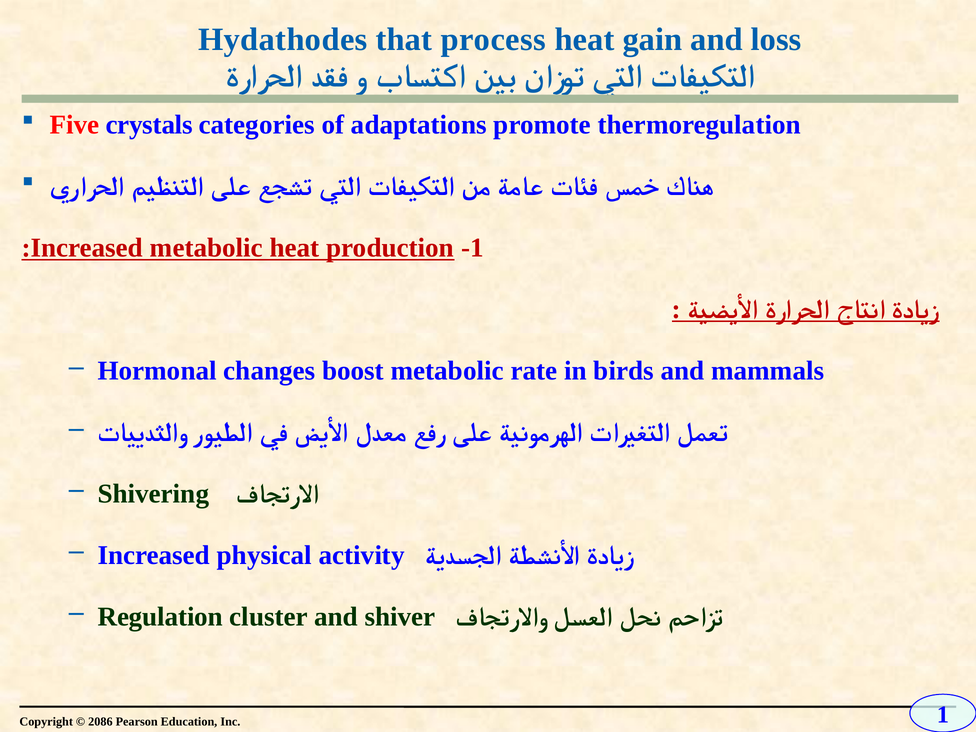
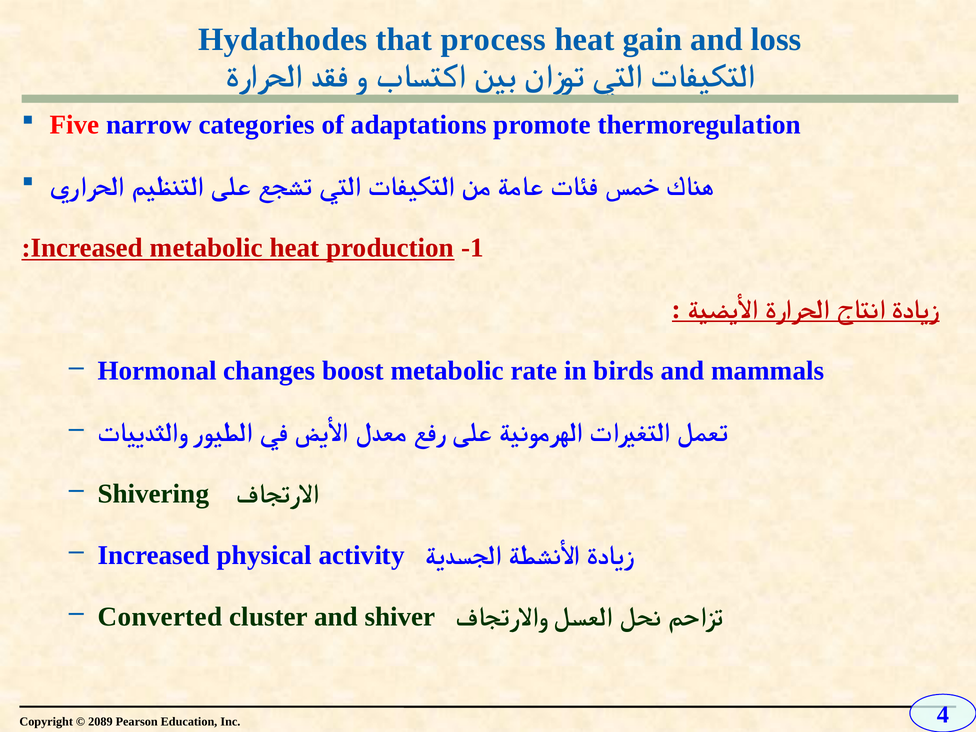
crystals: crystals -> narrow (149, 125)
Regulation: Regulation -> Converted (160, 617)
2086: 2086 -> 2089 (100, 721)
Inc 1: 1 -> 4 (943, 715)
